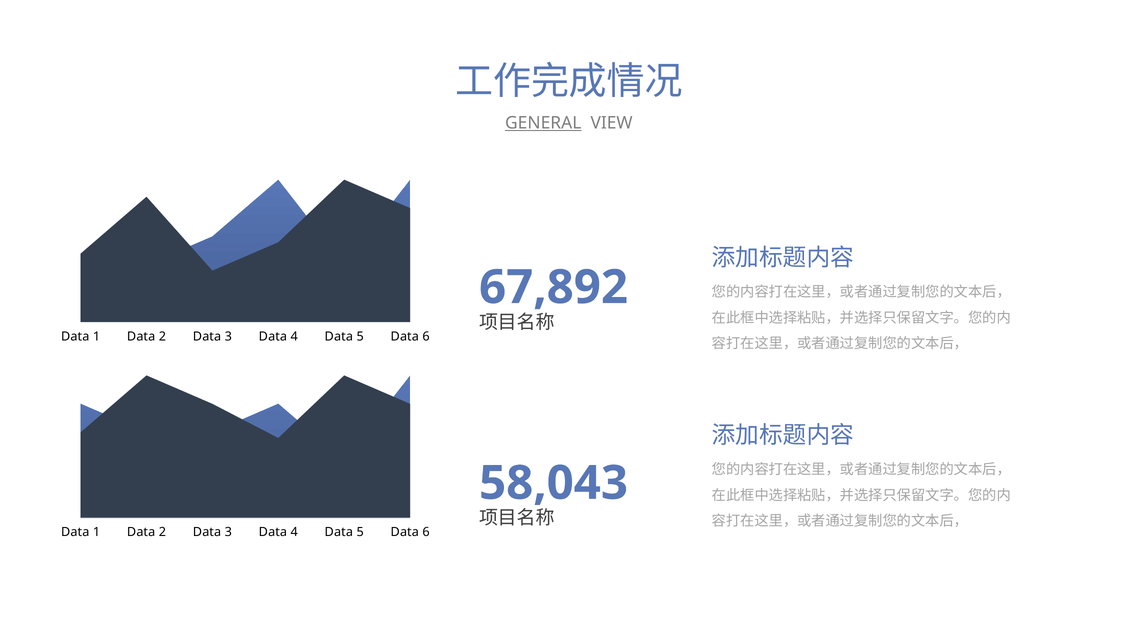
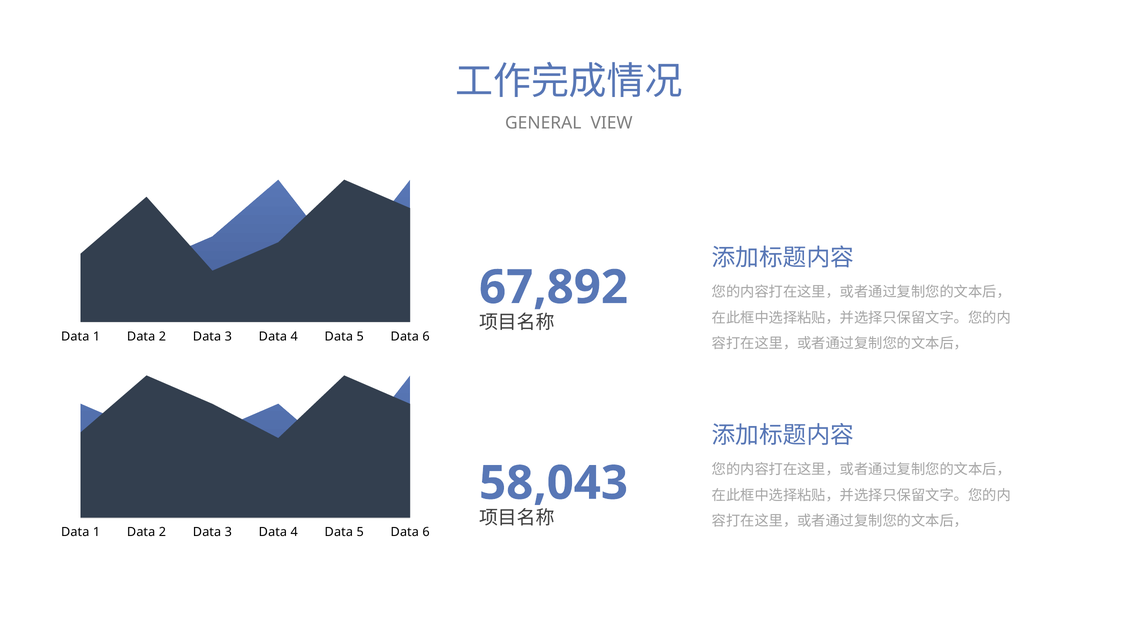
GENERAL underline: present -> none (543, 123)
